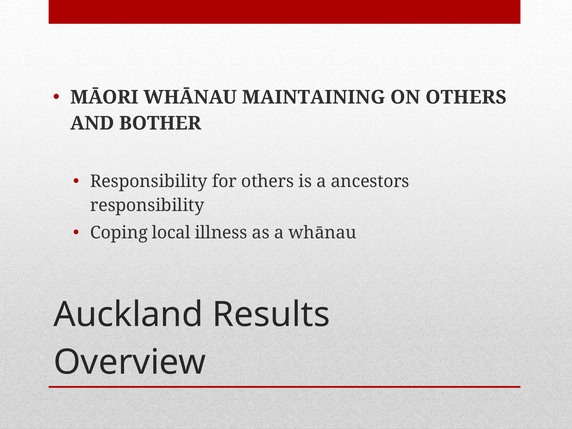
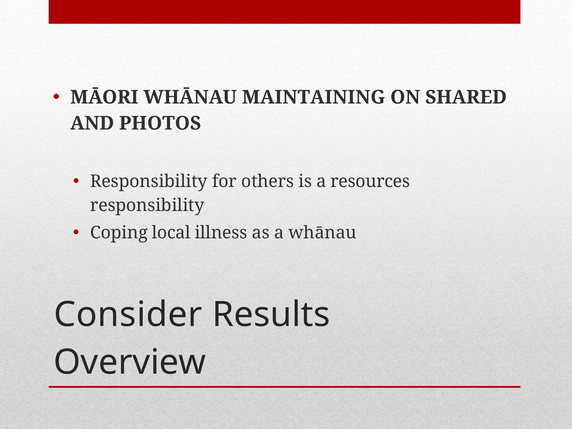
ON OTHERS: OTHERS -> SHARED (466, 97)
BOTHER: BOTHER -> PHOTOS (160, 123)
ancestors: ancestors -> resources (370, 181)
Auckland: Auckland -> Consider (128, 315)
